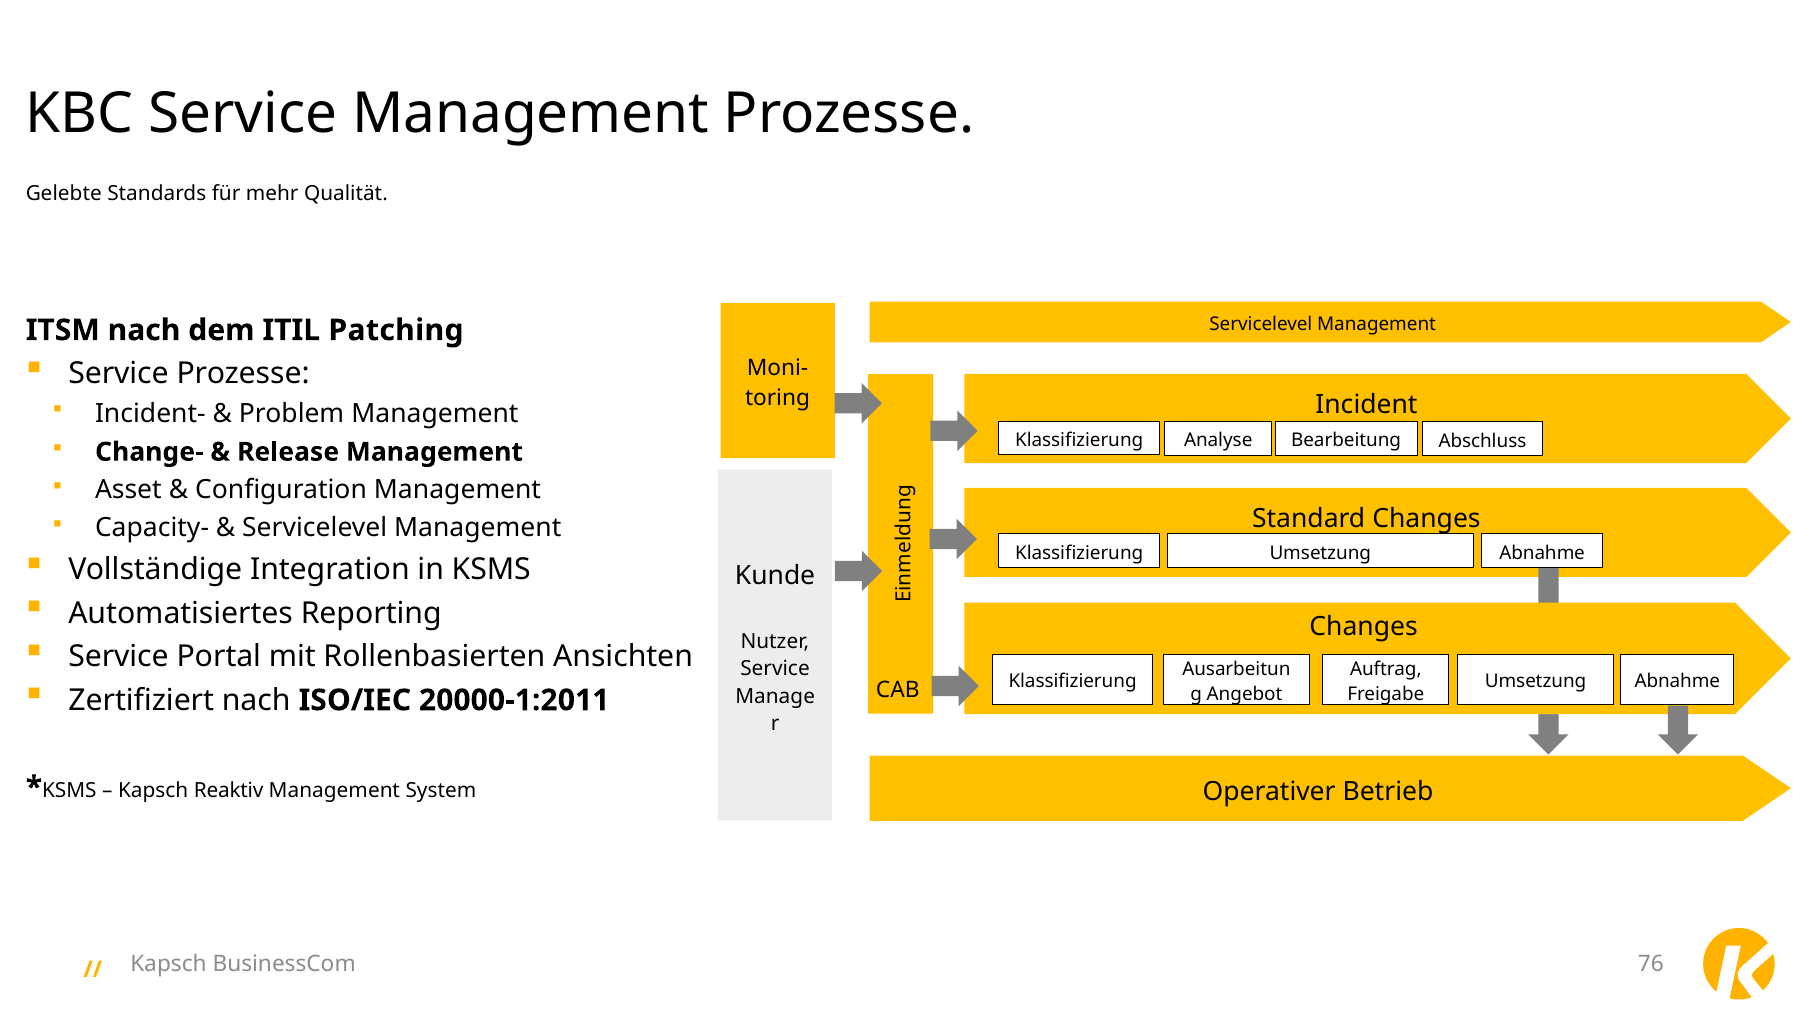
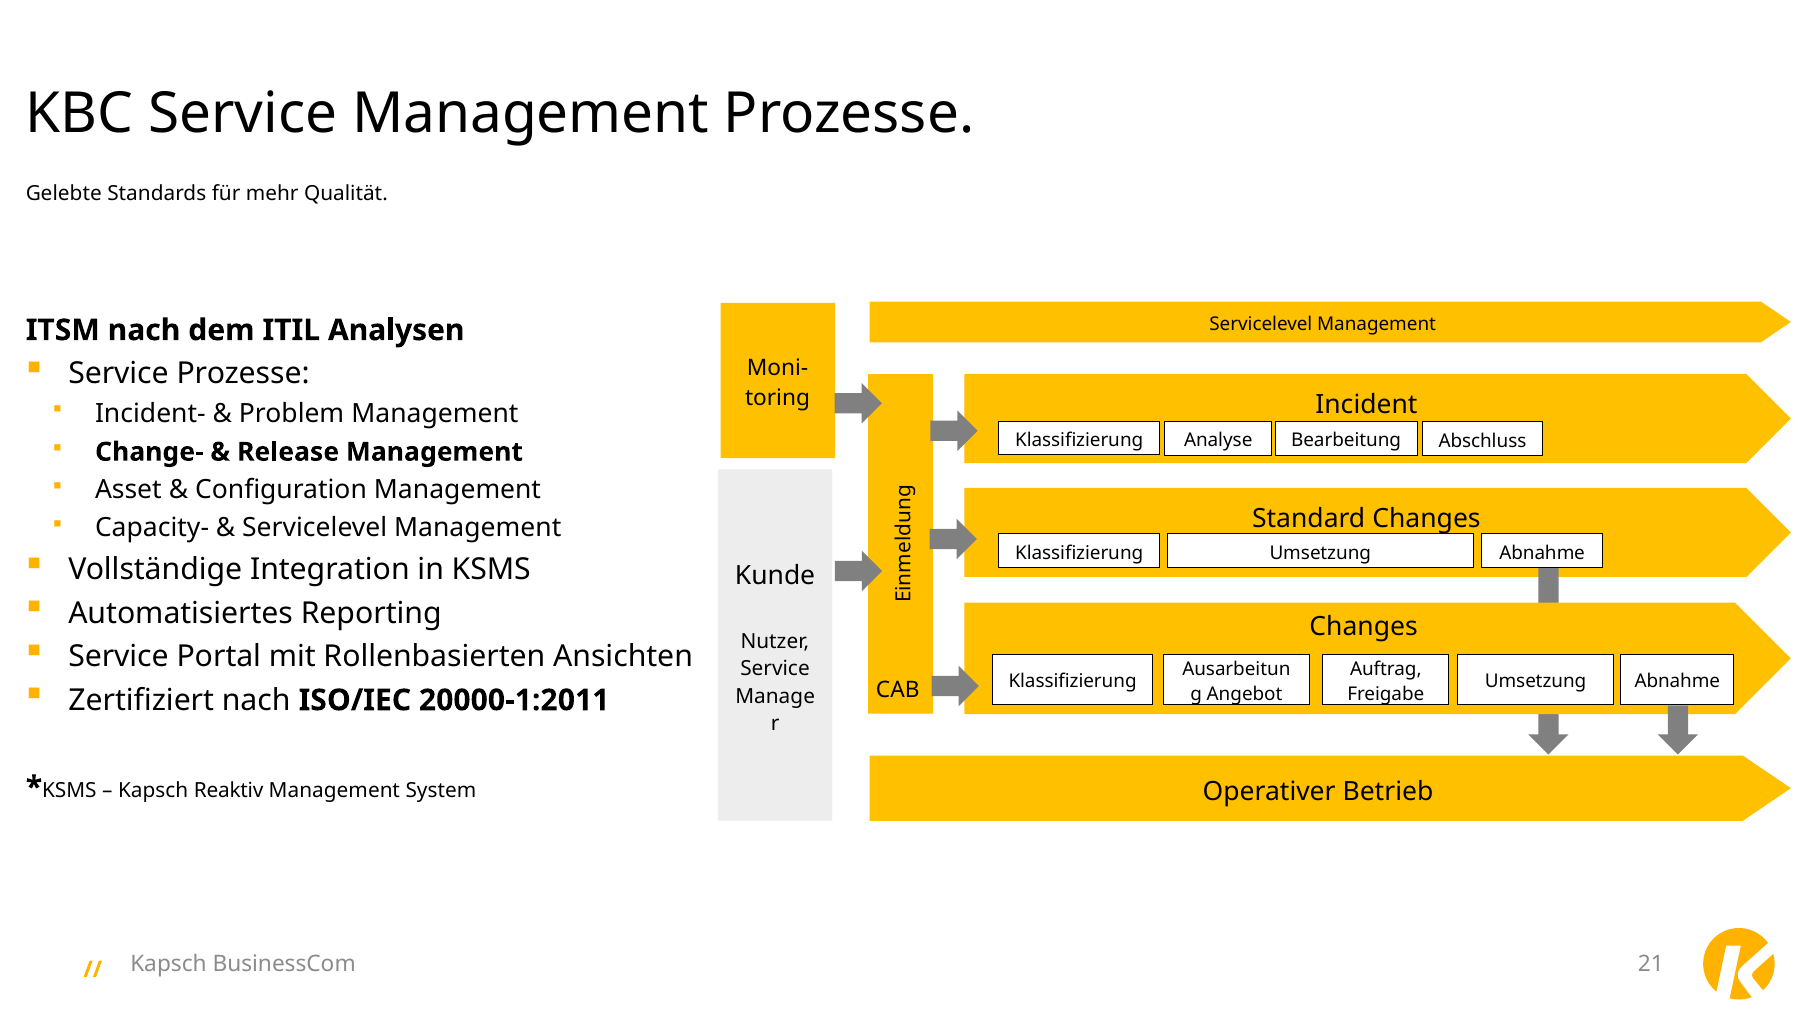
Patching: Patching -> Analysen (396, 330)
76: 76 -> 21 (1651, 964)
